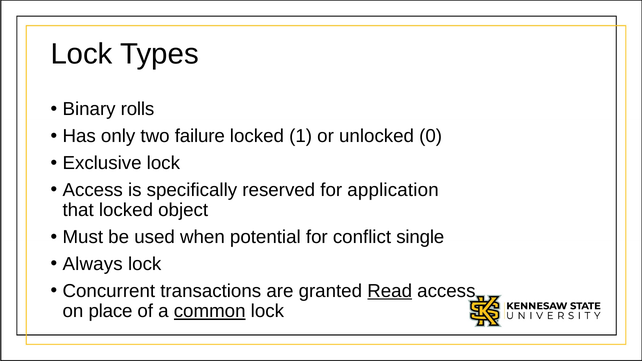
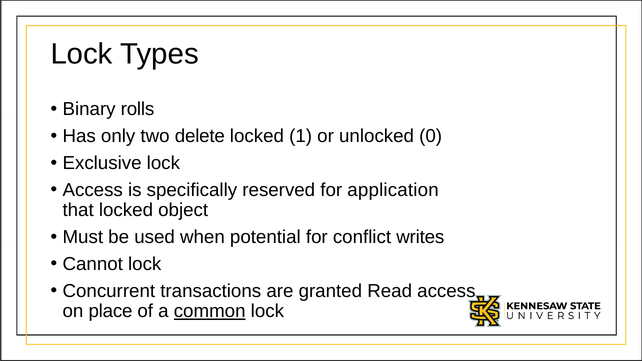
failure: failure -> delete (200, 136)
single: single -> writes (420, 237)
Always: Always -> Cannot (93, 264)
Read underline: present -> none (390, 291)
